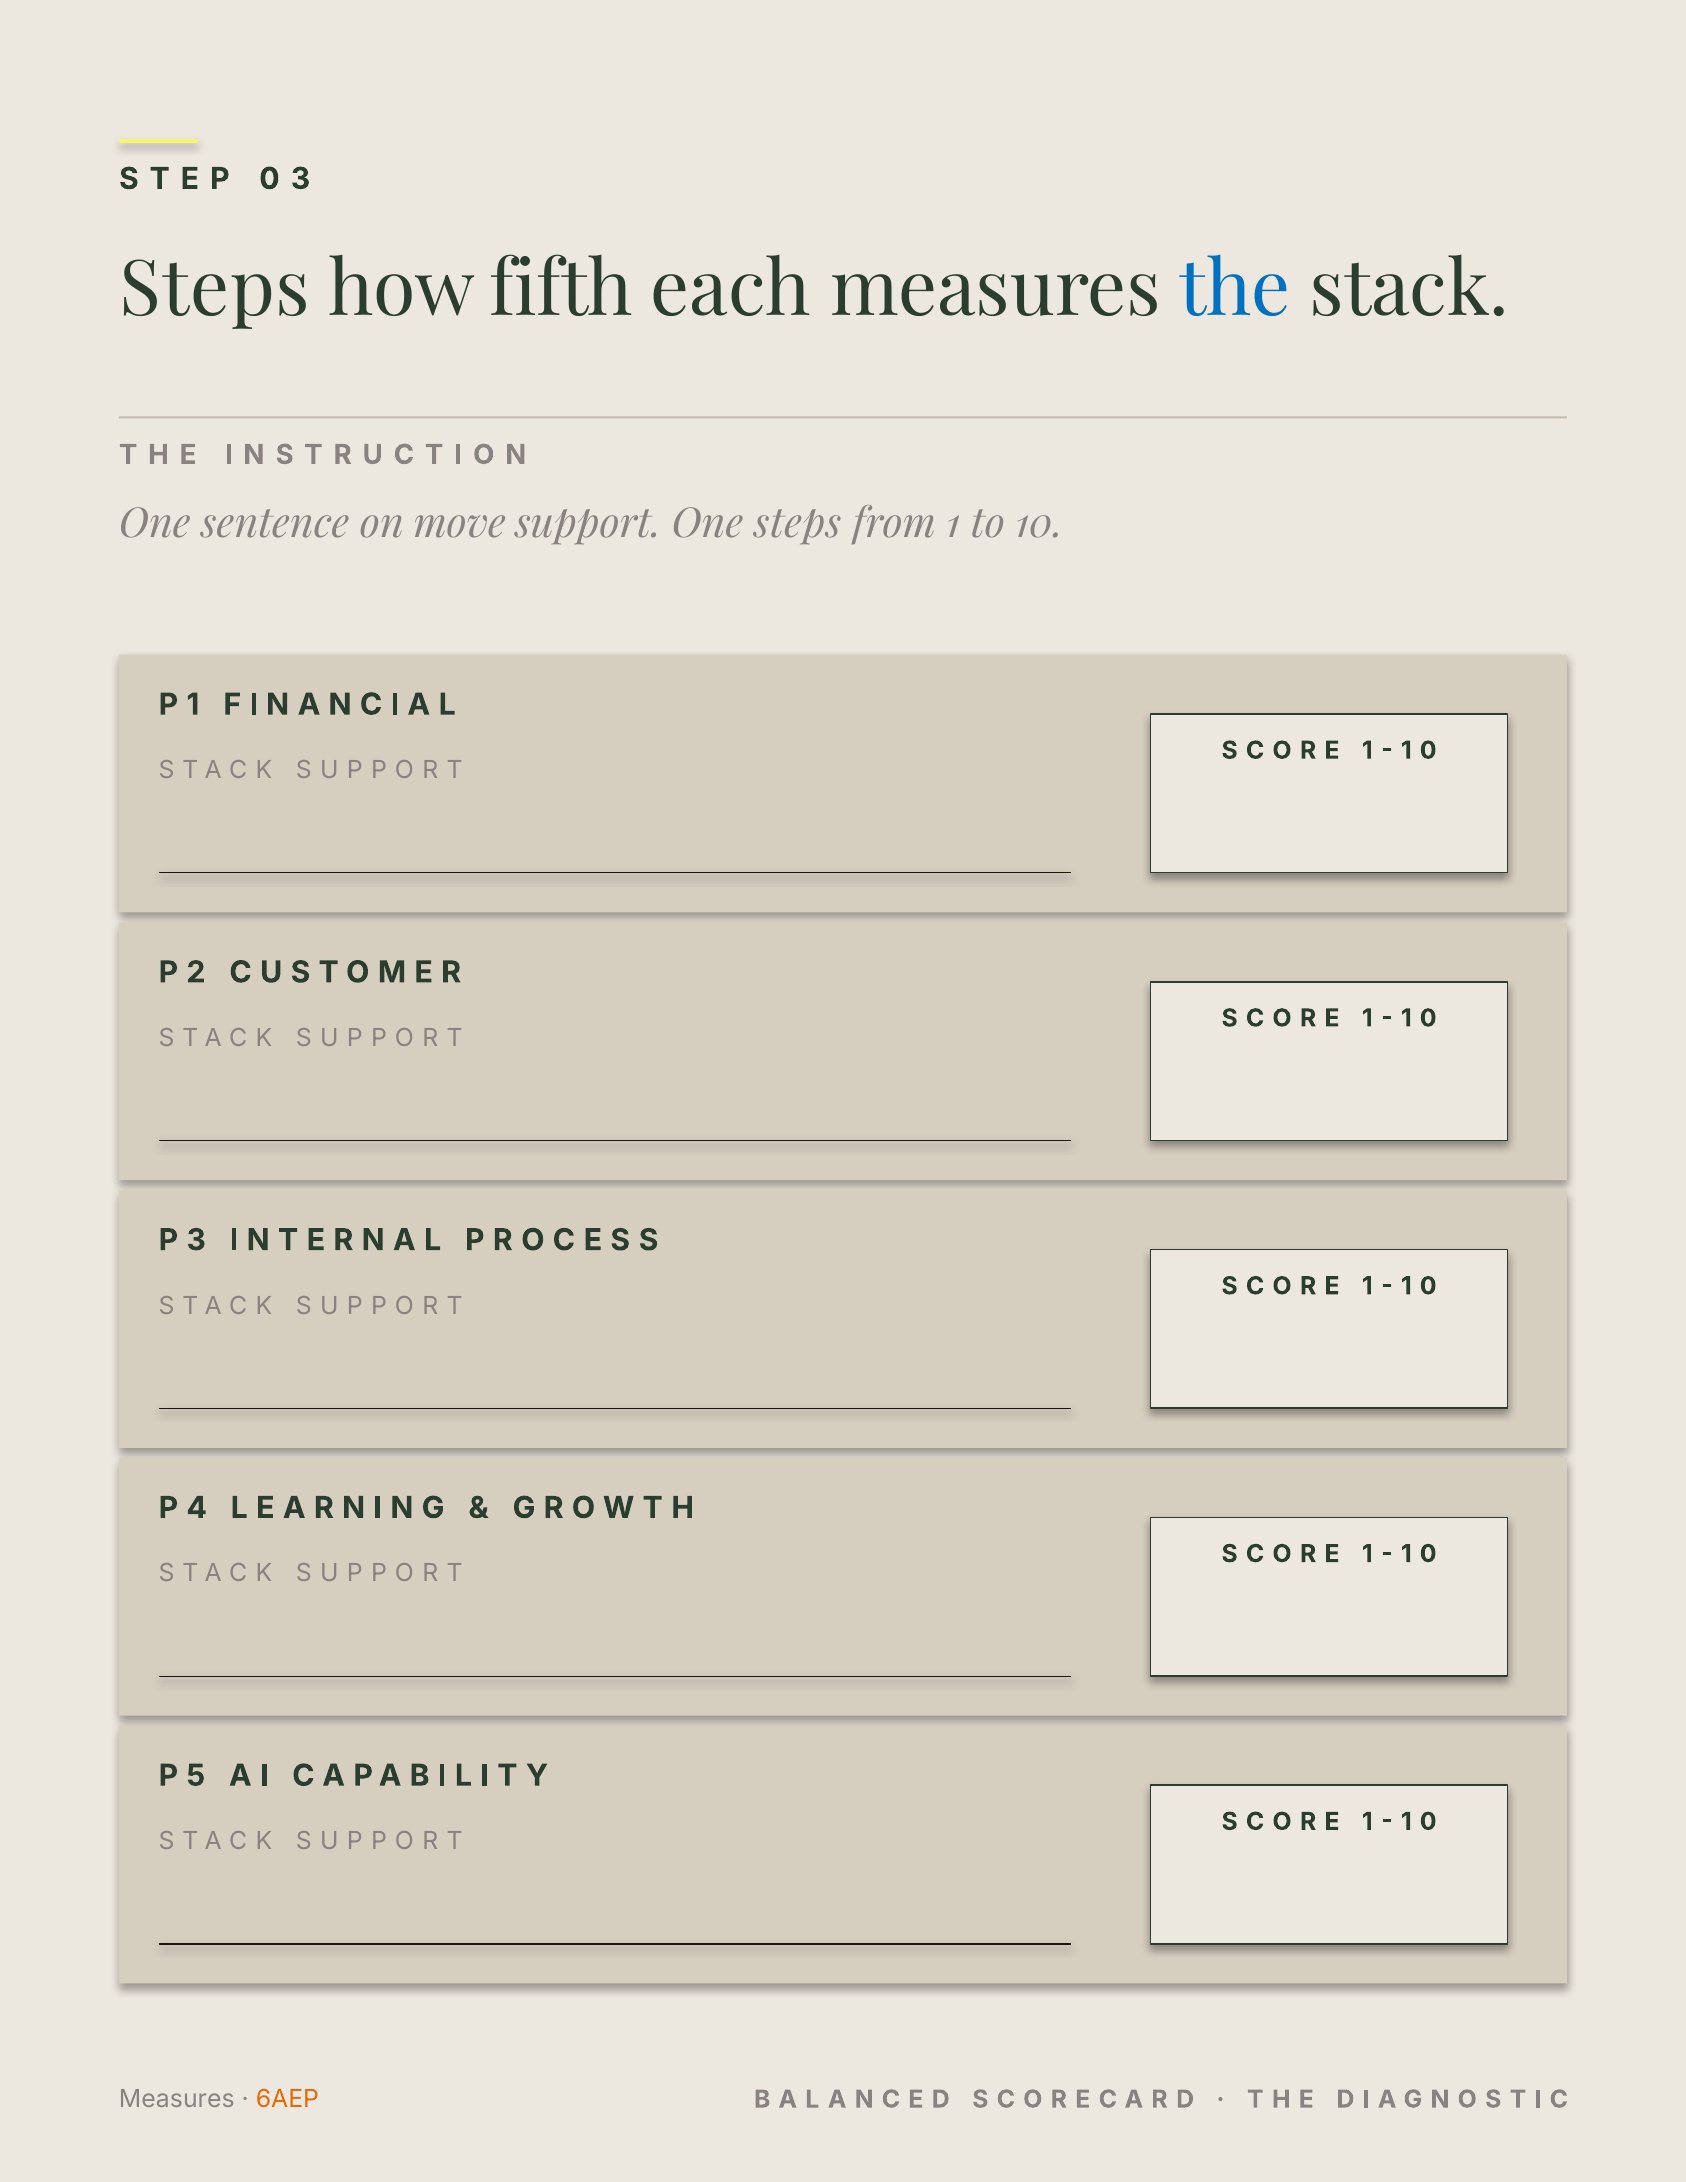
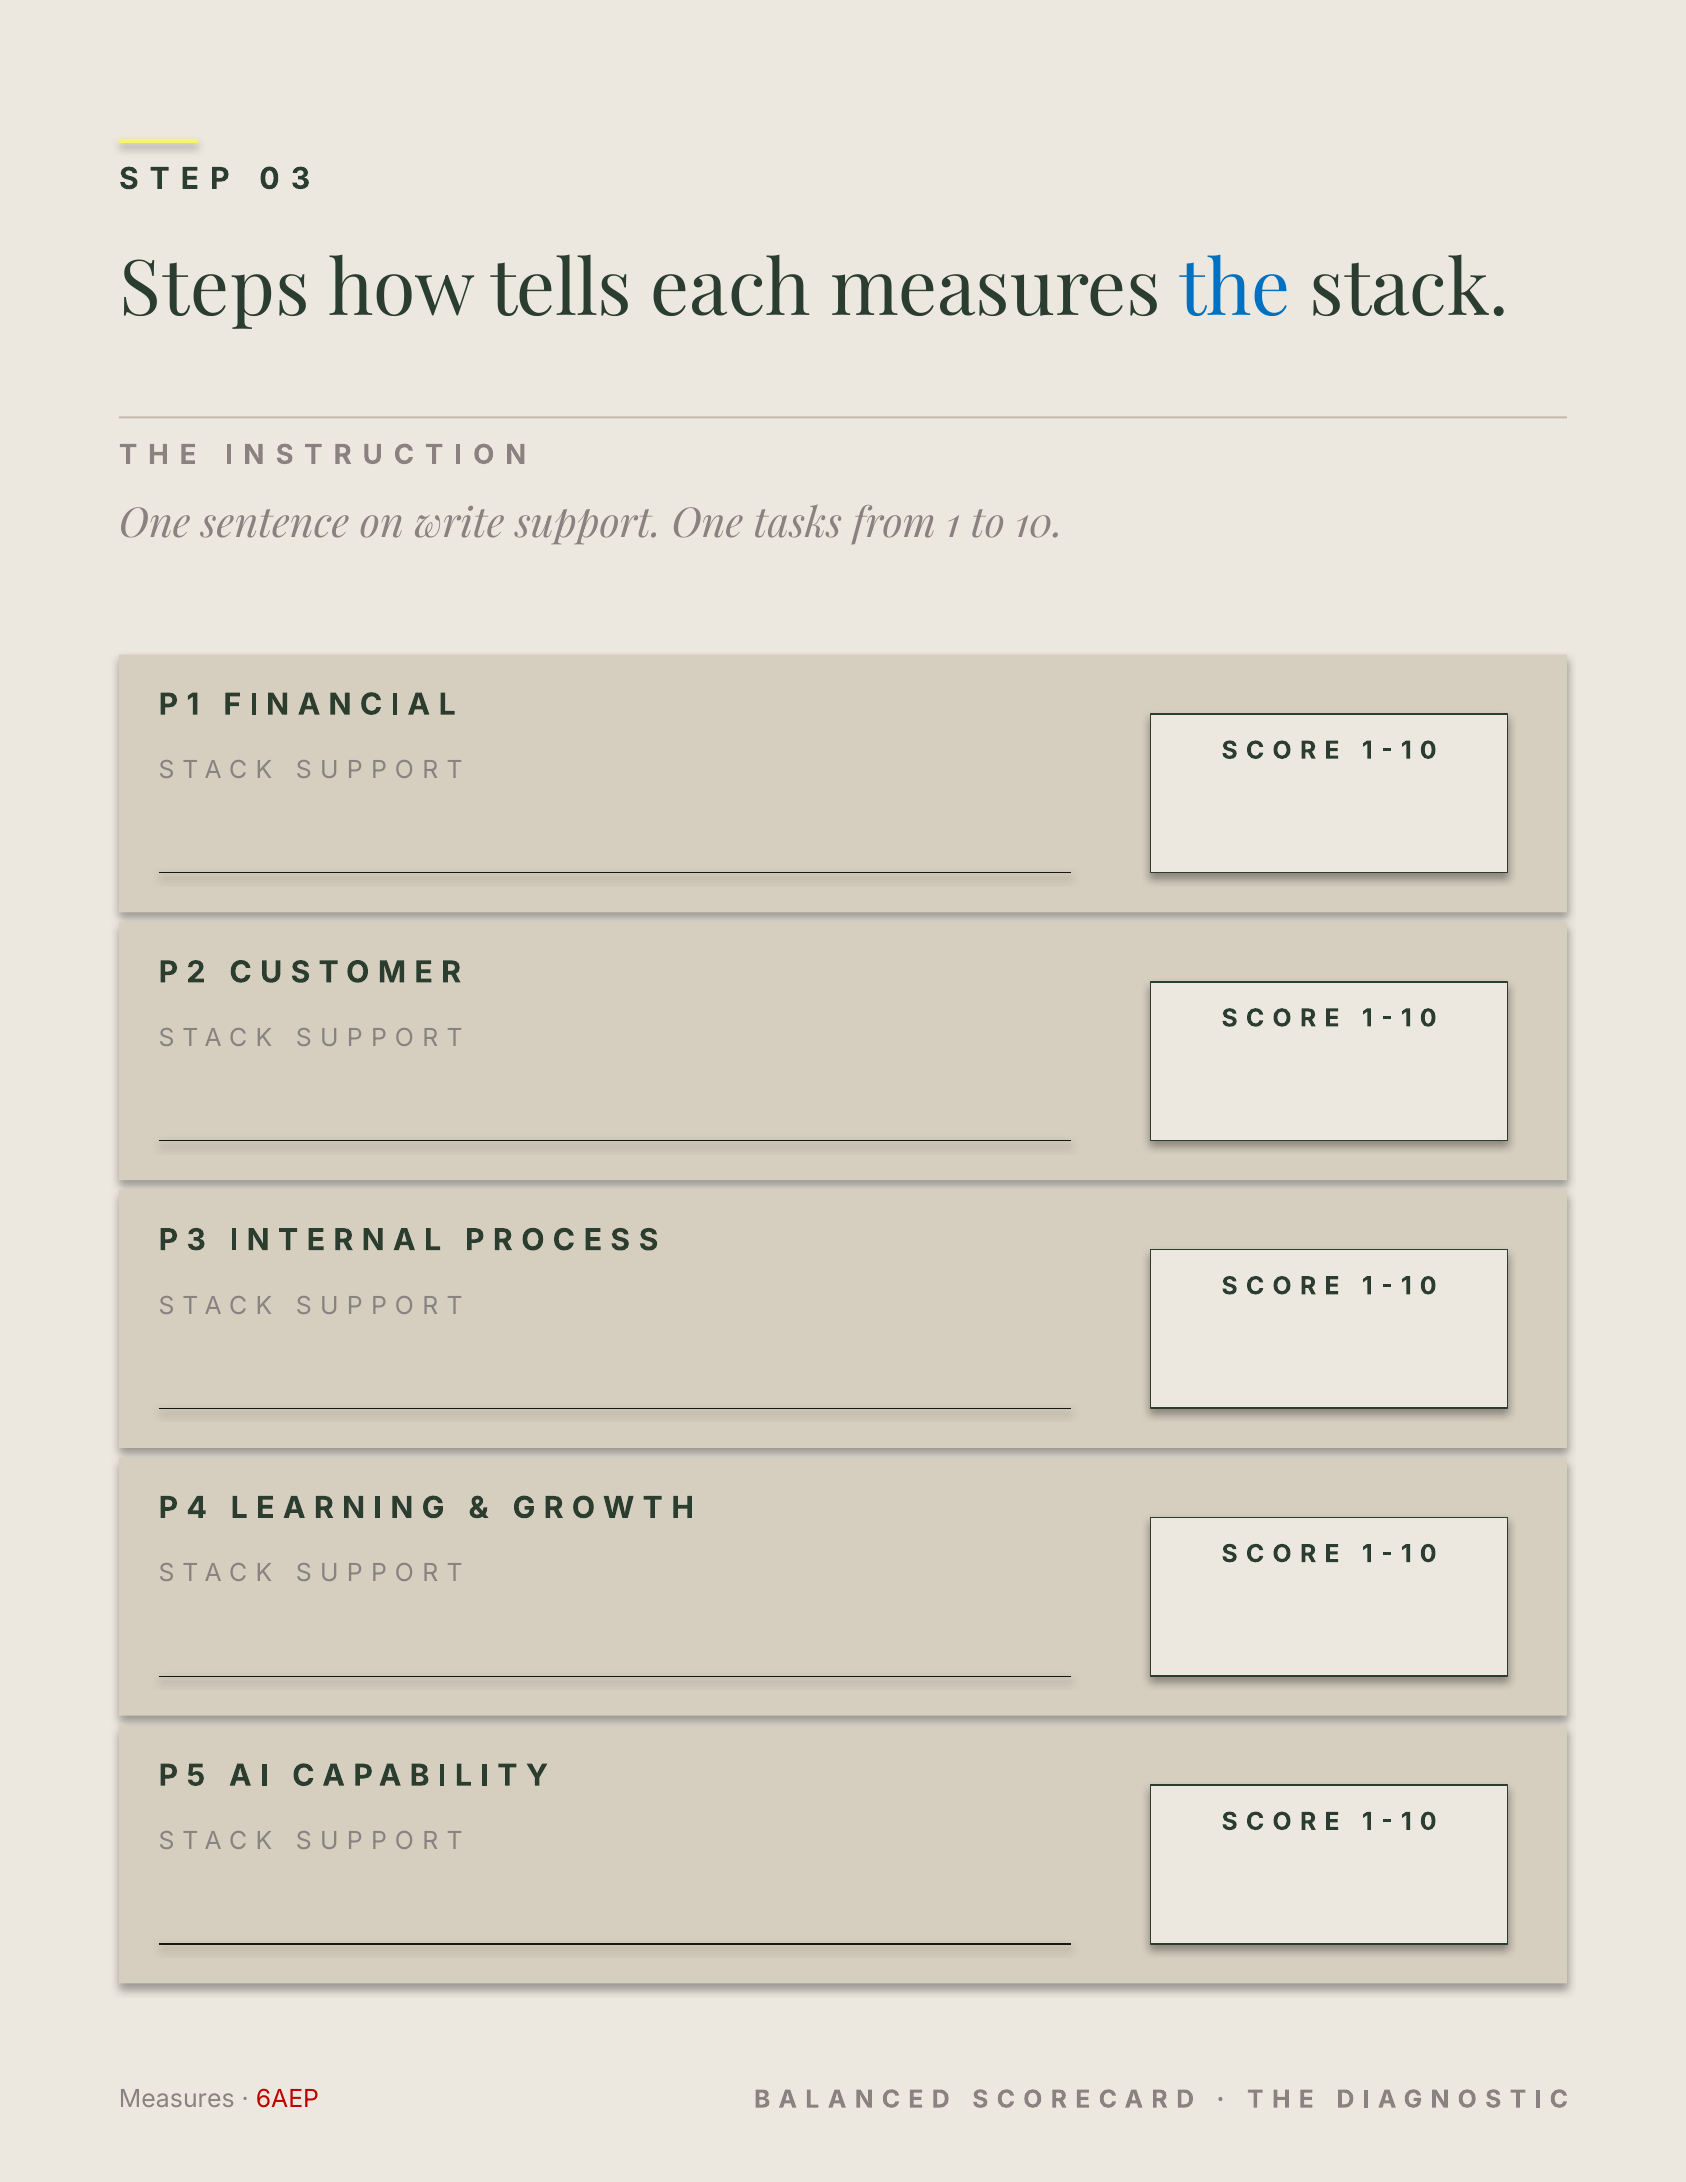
fifth: fifth -> tells (561, 290)
move: move -> write (459, 524)
One steps: steps -> tasks (798, 524)
6AEP colour: orange -> red (287, 2099)
